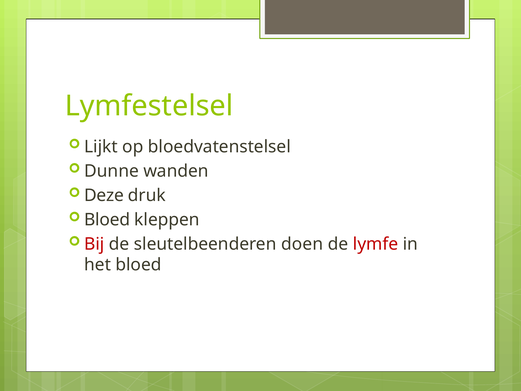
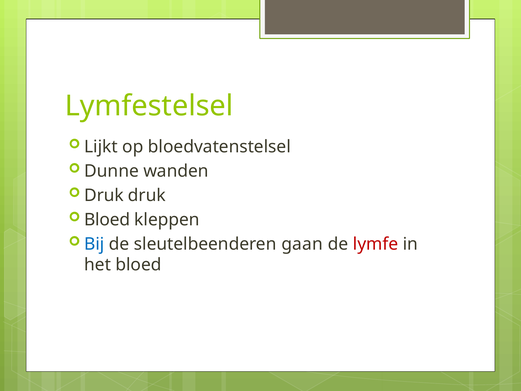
Deze: Deze -> Druk (104, 195)
Bij colour: red -> blue (94, 244)
doen: doen -> gaan (302, 244)
